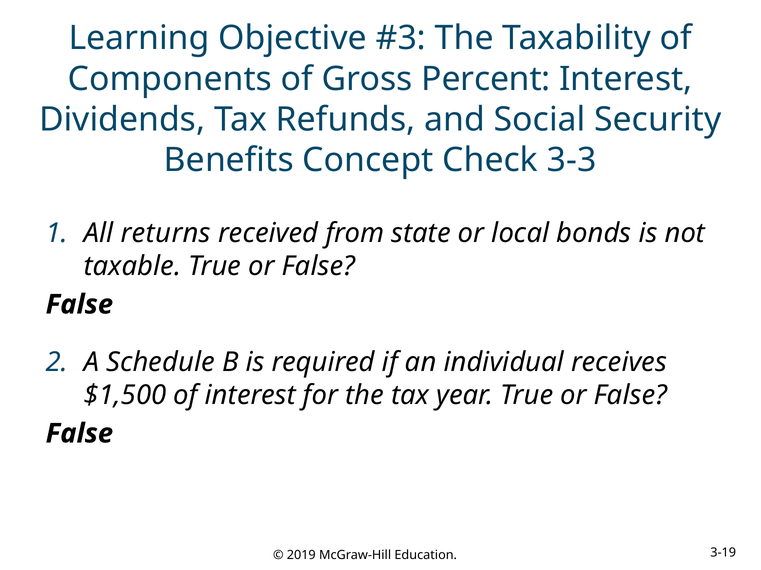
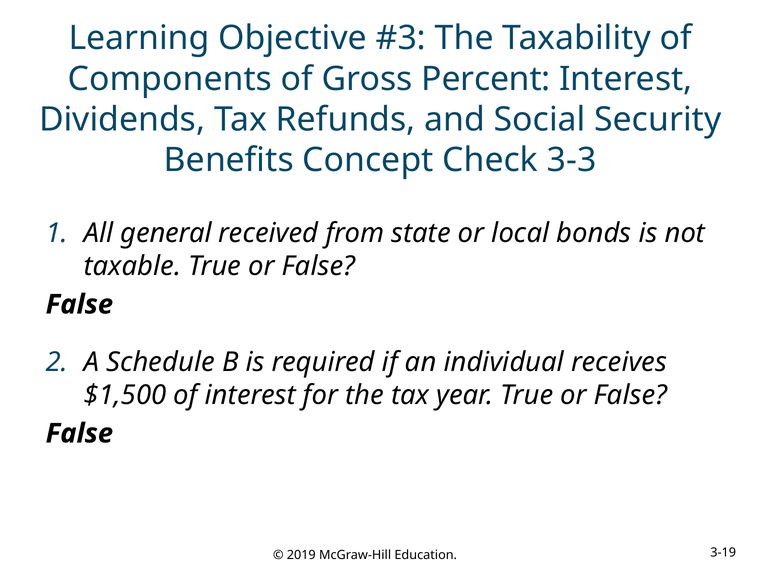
returns: returns -> general (166, 233)
